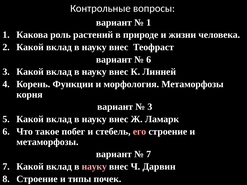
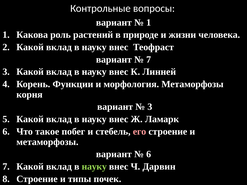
6: 6 -> 7 (149, 60)
7: 7 -> 6 (149, 154)
науку colour: pink -> light green (94, 167)
